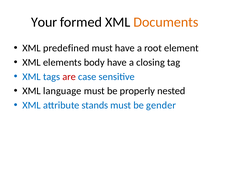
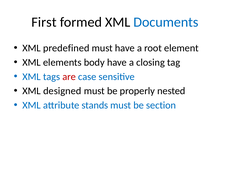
Your: Your -> First (44, 22)
Documents colour: orange -> blue (166, 22)
language: language -> designed (62, 91)
gender: gender -> section (161, 106)
